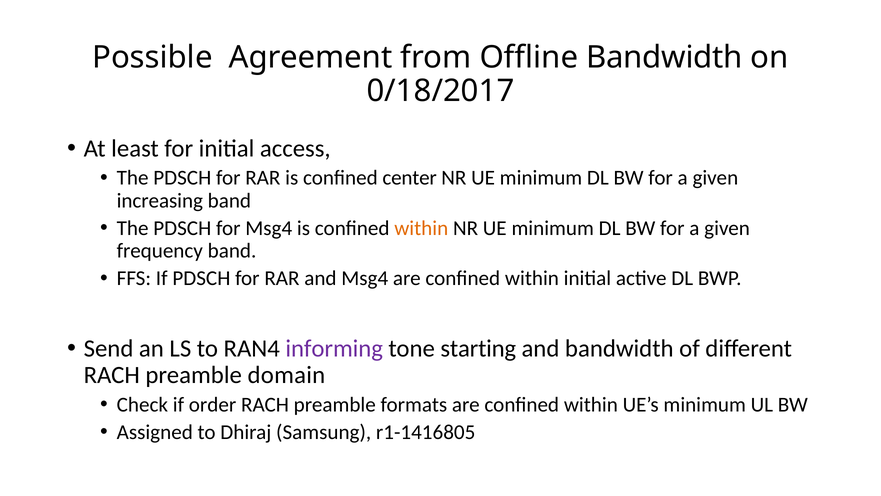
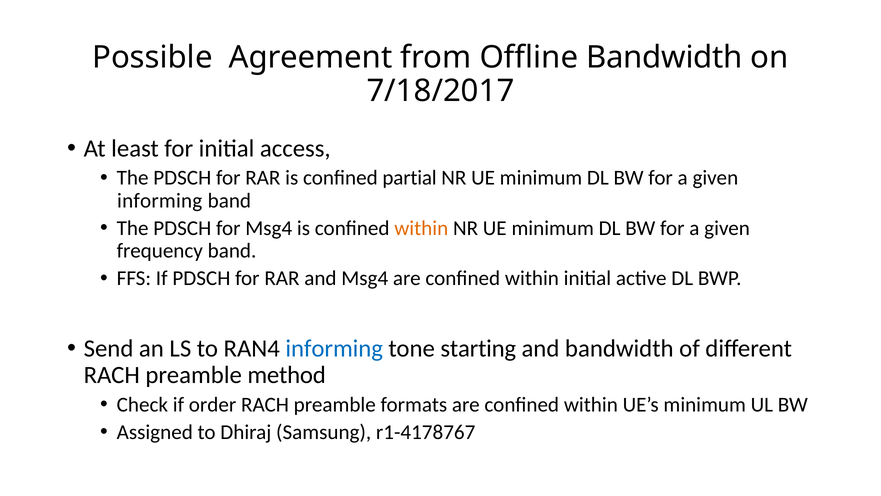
0/18/2017: 0/18/2017 -> 7/18/2017 (440, 91)
center: center -> partial (410, 178)
increasing: increasing -> informing (160, 201)
informing colour: purple -> blue (334, 348)
domain: domain -> method (287, 375)
r1-1416805: r1-1416805 -> r1-4178767 (426, 432)
